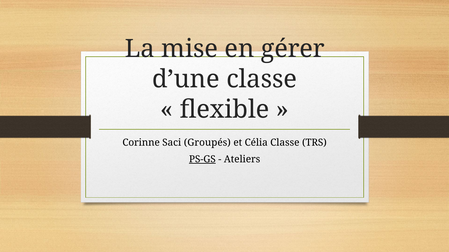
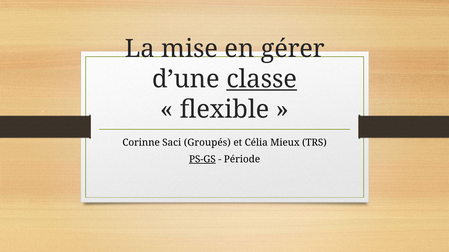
classe underline: none -> present (262, 79)
Célia Classe: Classe -> Mieux (285, 143)
Ateliers: Ateliers -> Période (242, 160)
